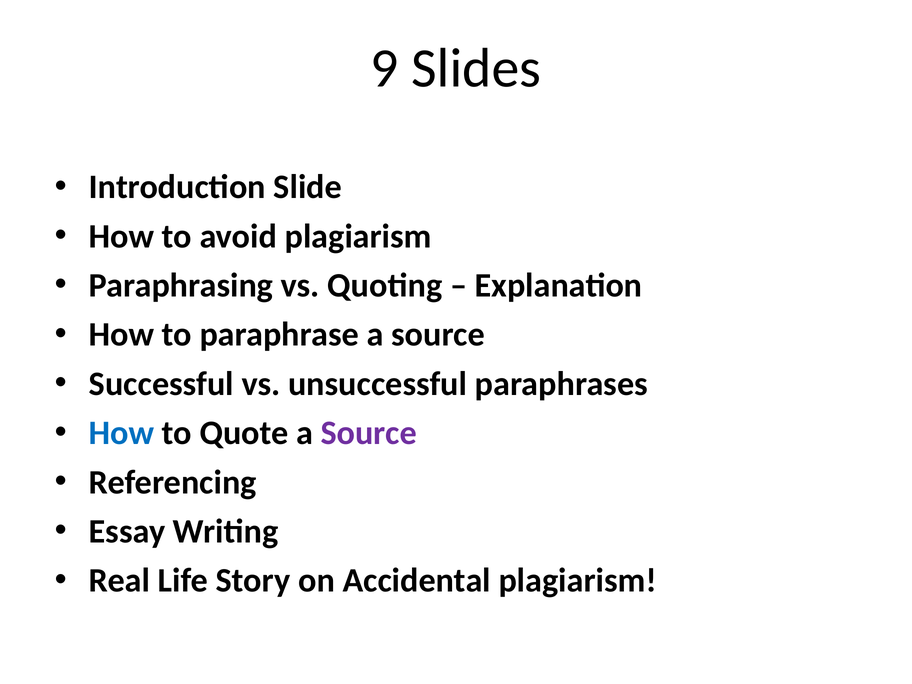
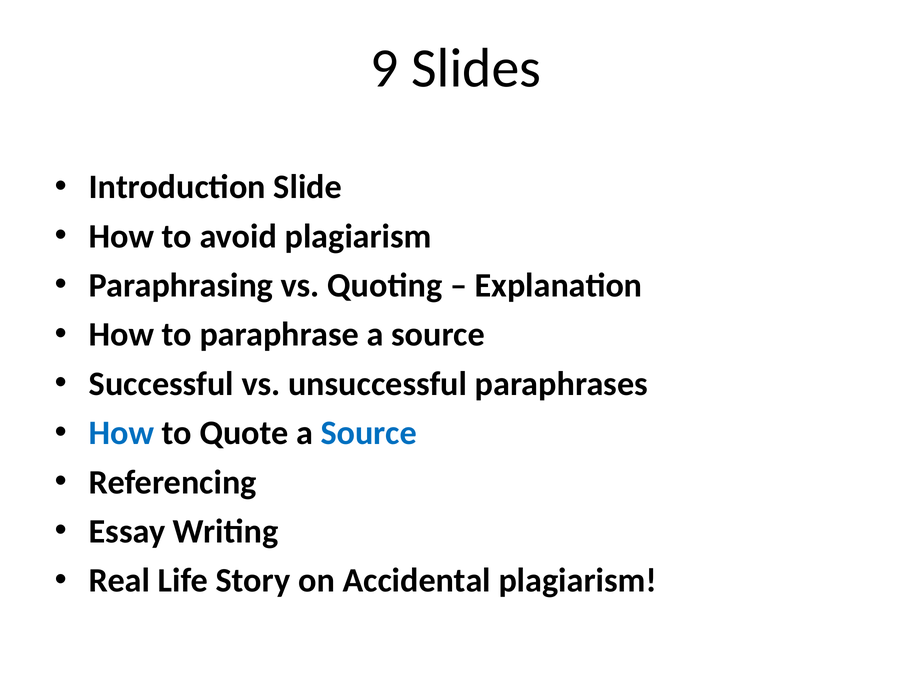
Source colour: purple -> blue (369, 433)
